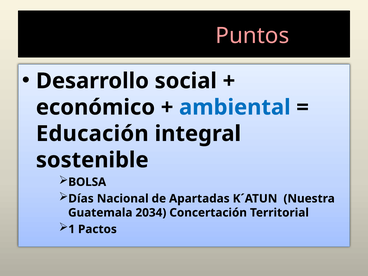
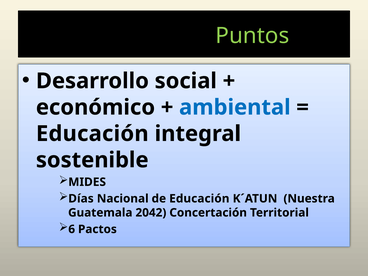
Puntos colour: pink -> light green (252, 36)
BOLSA: BOLSA -> MIDES (87, 182)
de Apartadas: Apartadas -> Educación (199, 199)
2034: 2034 -> 2042 (151, 213)
1: 1 -> 6 (72, 229)
